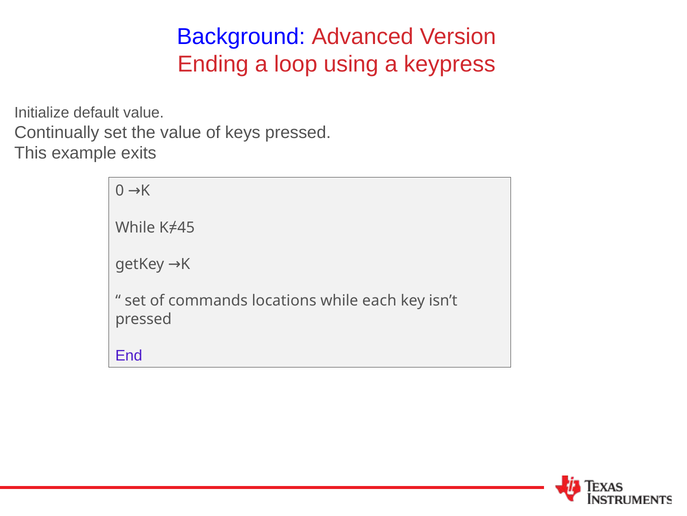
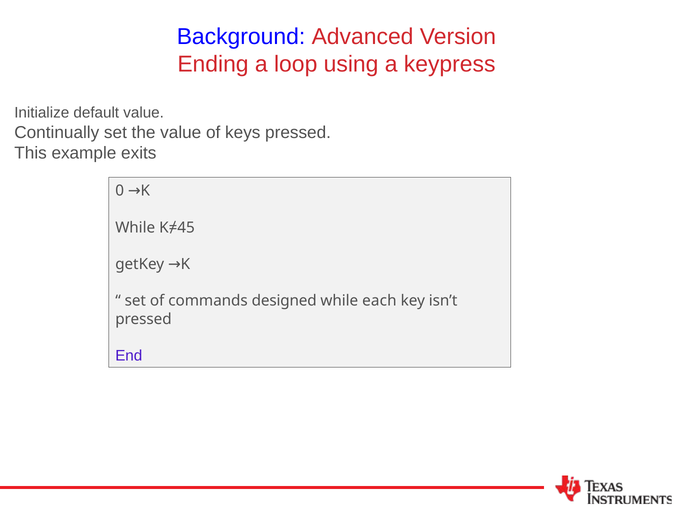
locations: locations -> designed (284, 300)
